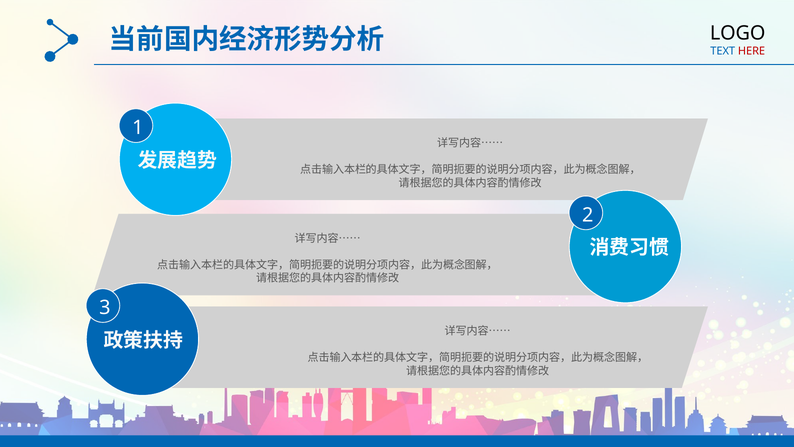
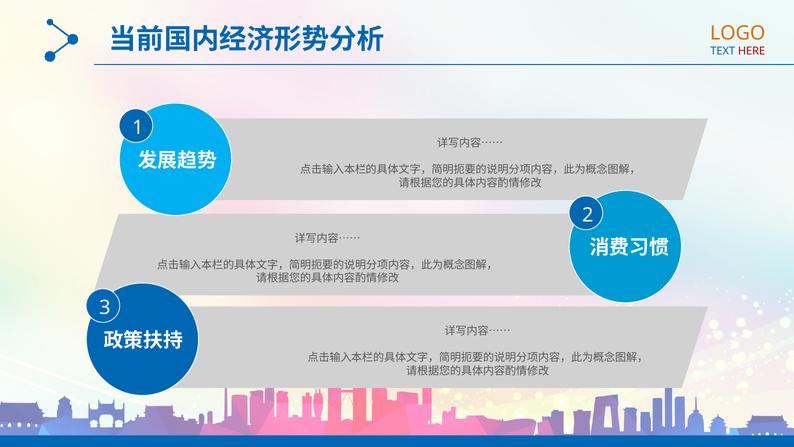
LOGO colour: black -> orange (738, 33)
